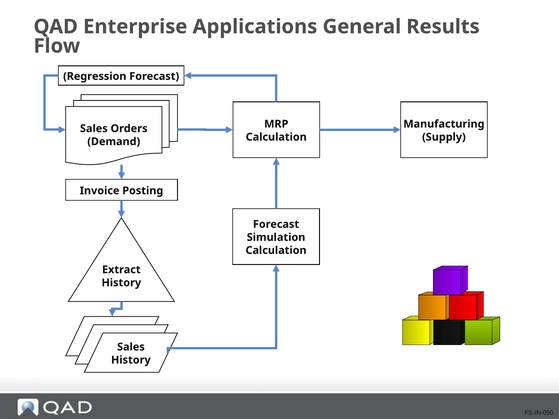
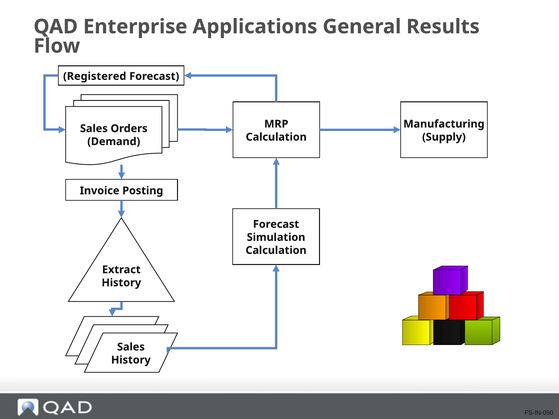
Regression: Regression -> Registered (95, 76)
